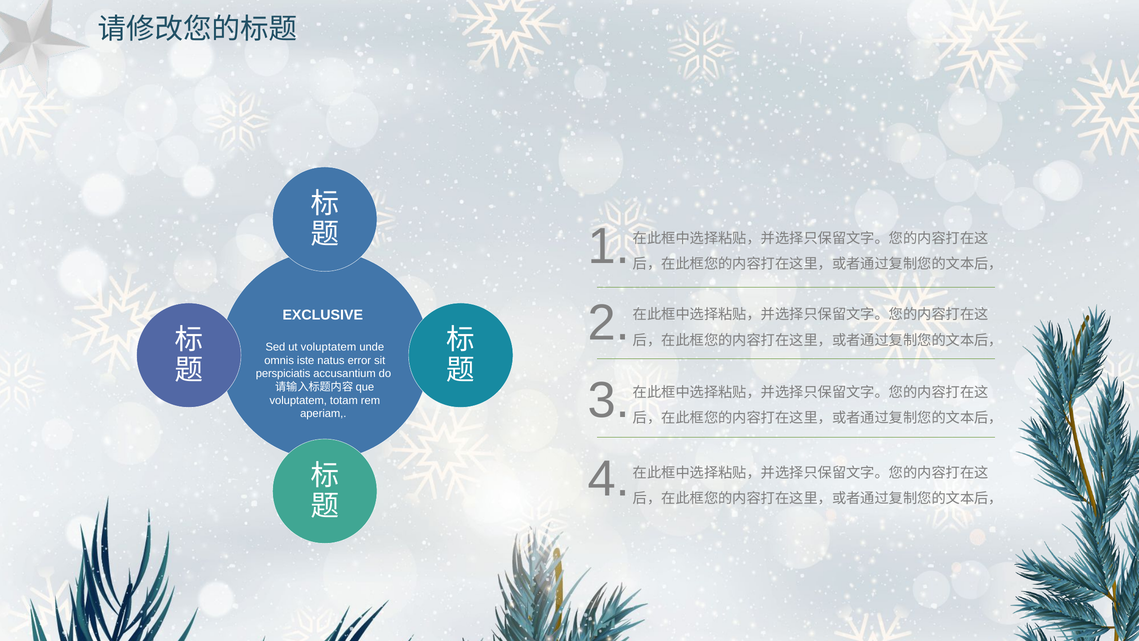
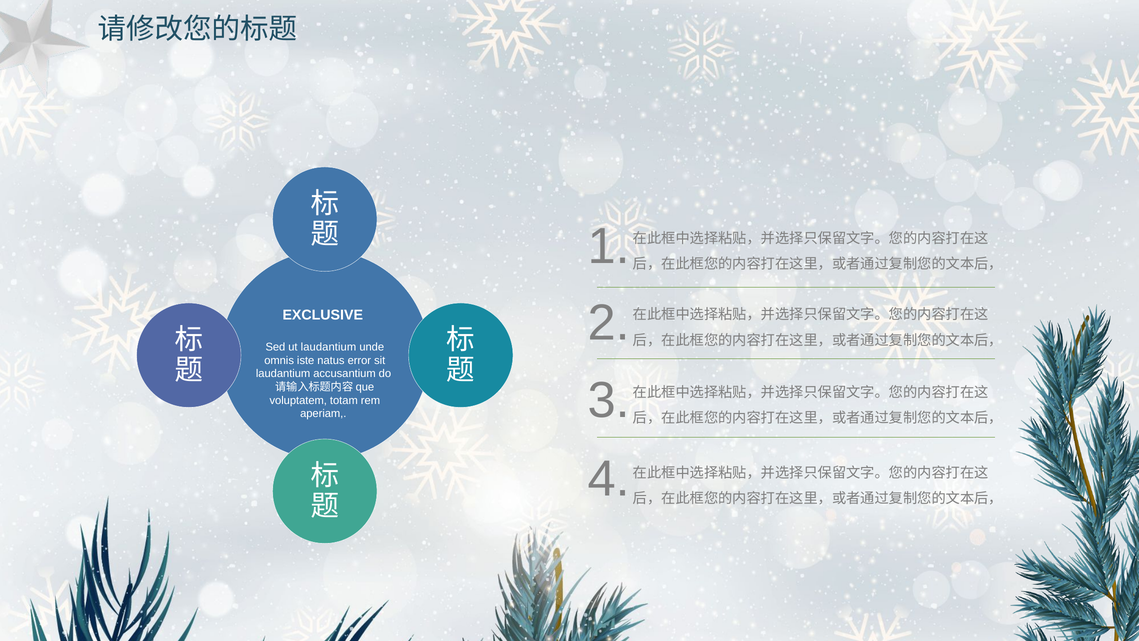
ut voluptatem: voluptatem -> laudantium (328, 347)
perspiciatis: perspiciatis -> laudantium (283, 374)
